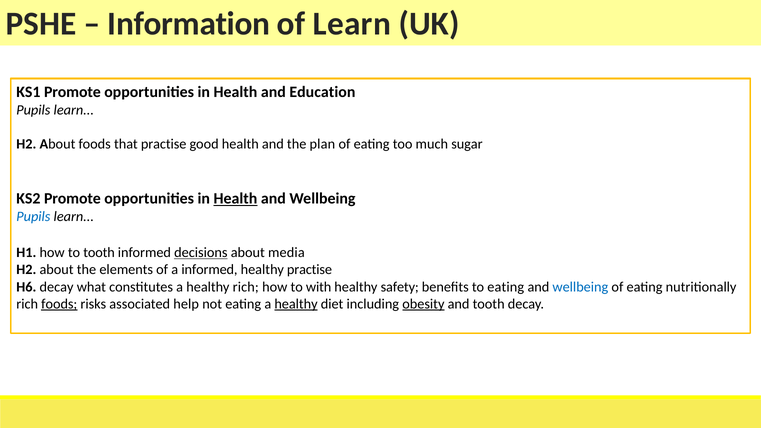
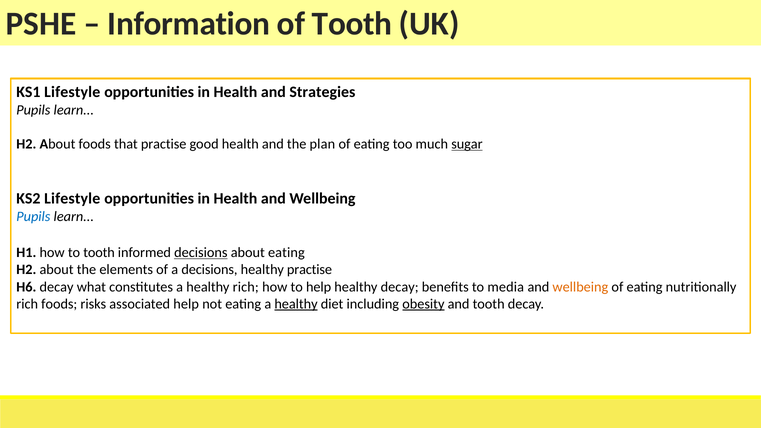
of Learn: Learn -> Tooth (352, 24)
KS1 Promote: Promote -> Lifestyle (72, 92)
Education: Education -> Strategies (322, 92)
sugar underline: none -> present (467, 144)
KS2 Promote: Promote -> Lifestyle (72, 199)
Health underline: present -> none (235, 199)
about media: media -> eating (286, 253)
a informed: informed -> decisions (209, 270)
to with: with -> help (319, 287)
healthy safety: safety -> decay (400, 287)
to eating: eating -> media (506, 287)
wellbeing colour: blue -> orange (580, 287)
foods underline: present -> none (59, 304)
